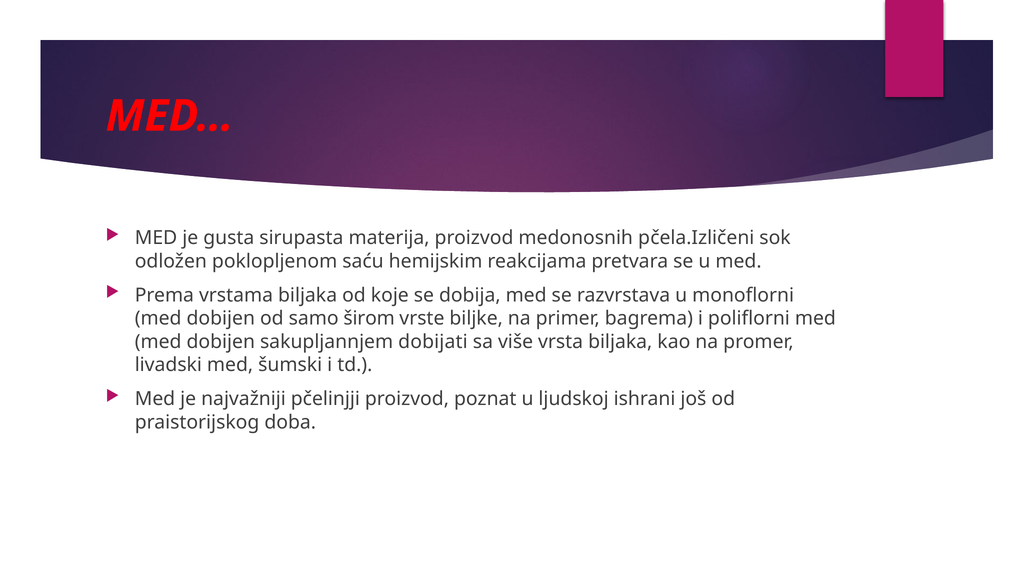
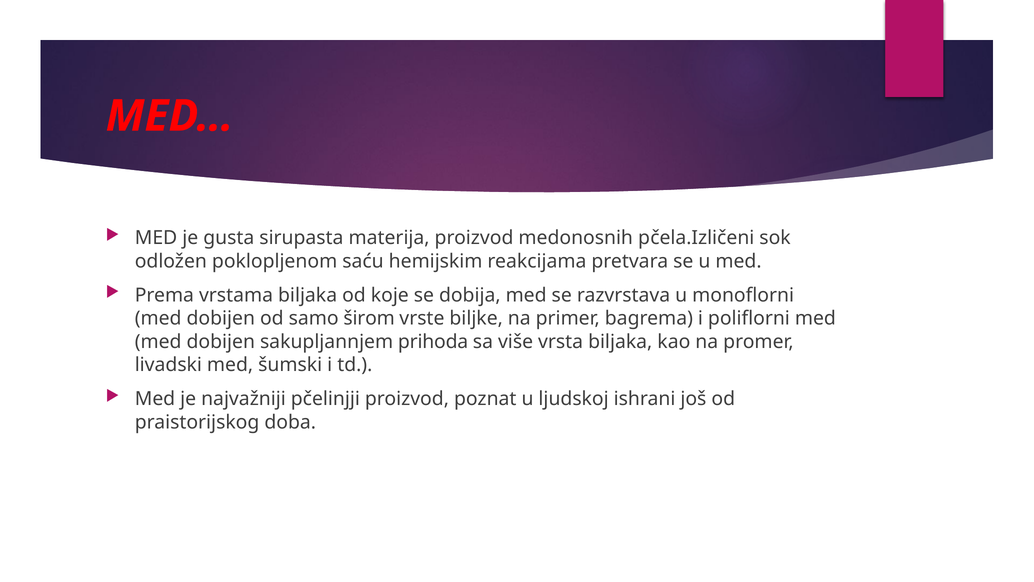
dobijati: dobijati -> prihoda (433, 342)
